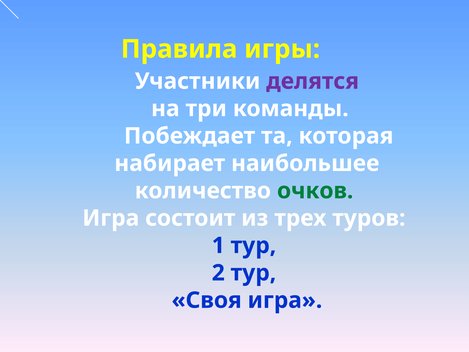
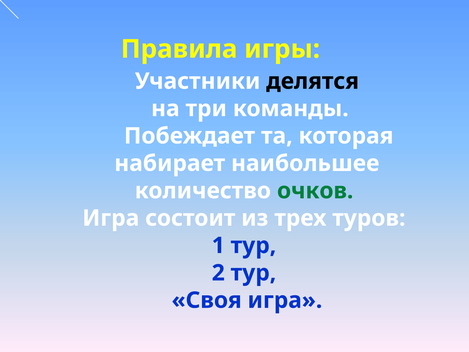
делятся colour: purple -> black (313, 81)
